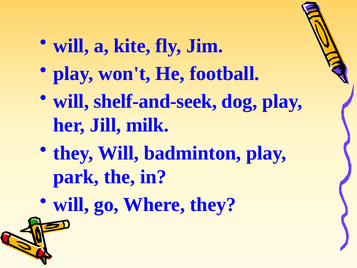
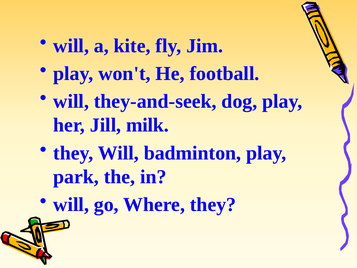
shelf-and-seek: shelf-and-seek -> they-and-seek (155, 101)
